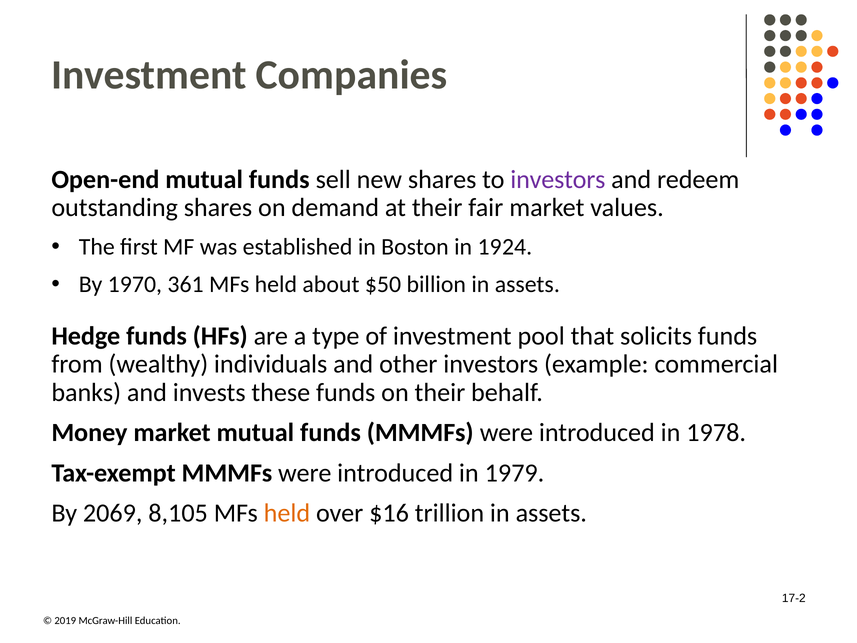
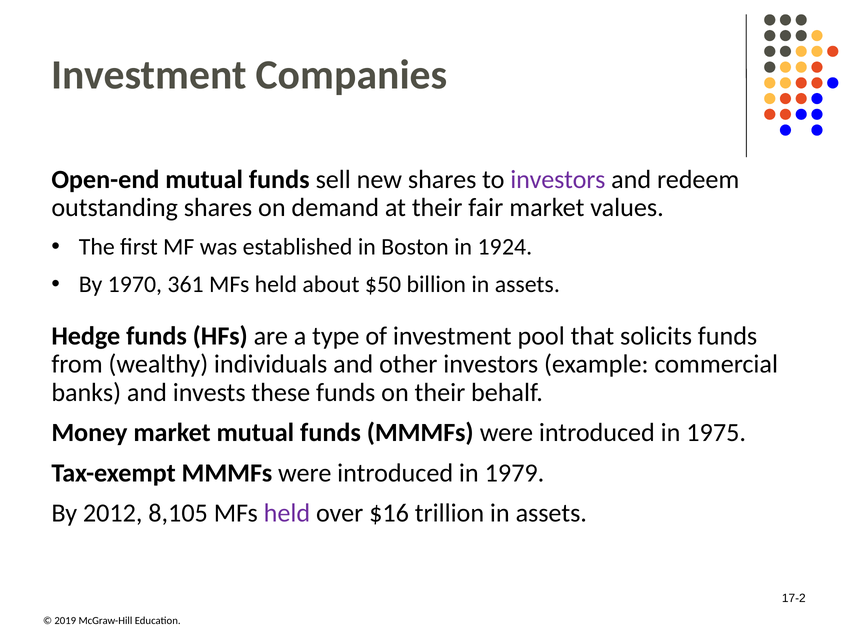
78: 78 -> 75 (730, 433)
2069: 2069 -> 2012 (113, 513)
held colour: orange -> purple (287, 513)
